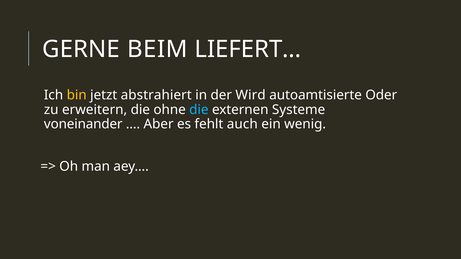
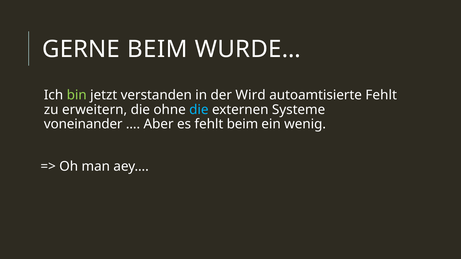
LIEFERT…: LIEFERT… -> WURDE… (248, 49)
bin colour: yellow -> light green (77, 95)
abstrahiert: abstrahiert -> verstanden (156, 95)
autoamtisierte Oder: Oder -> Fehlt (381, 95)
fehlt auch: auch -> beim (242, 124)
